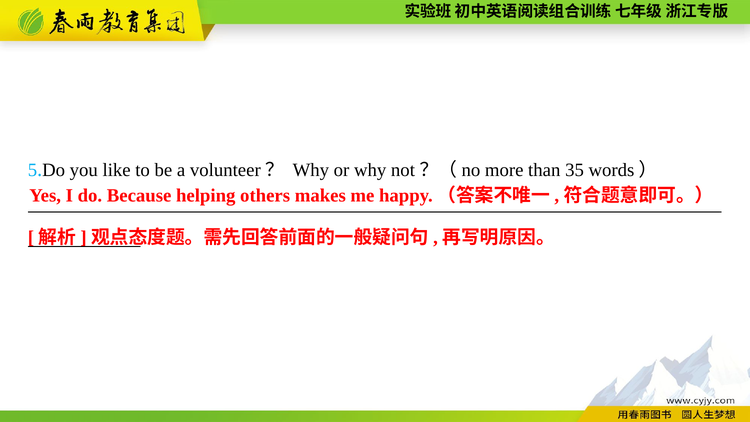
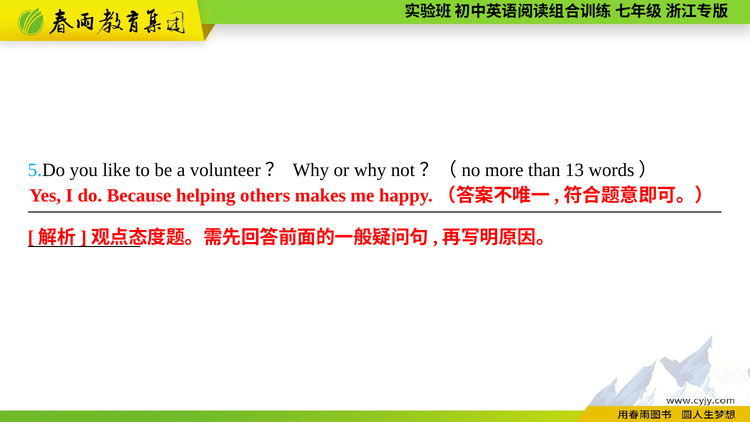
35: 35 -> 13 (575, 170)
